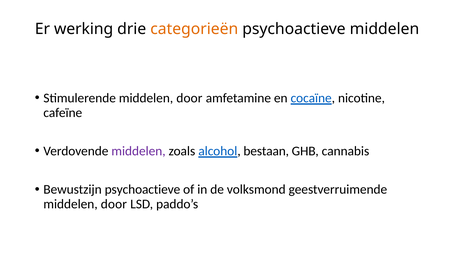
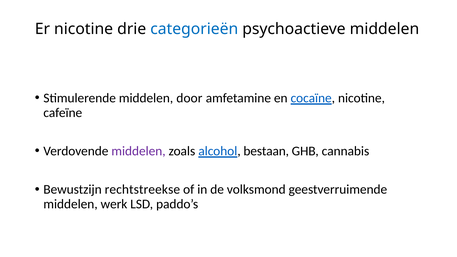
Er werking: werking -> nicotine (84, 29)
categorieën colour: orange -> blue (194, 29)
Bewustzijn psychoactieve: psychoactieve -> rechtstreekse (142, 190)
door: door -> werk (114, 204)
